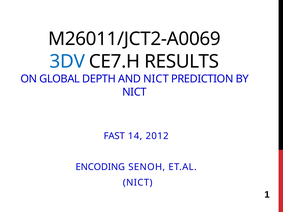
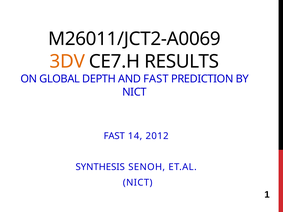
3DV colour: blue -> orange (67, 62)
AND NICT: NICT -> FAST (156, 79)
ENCODING: ENCODING -> SYNTHESIS (100, 167)
